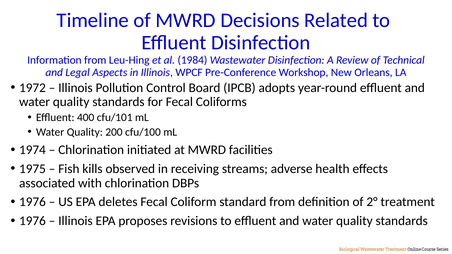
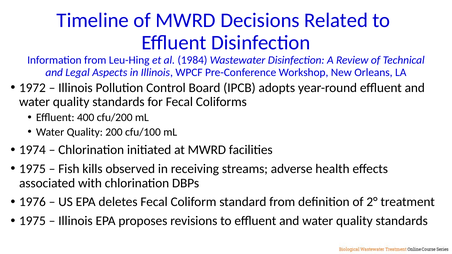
cfu/101: cfu/101 -> cfu/200 (115, 118)
1976: 1976 -> 1975 (32, 221)
